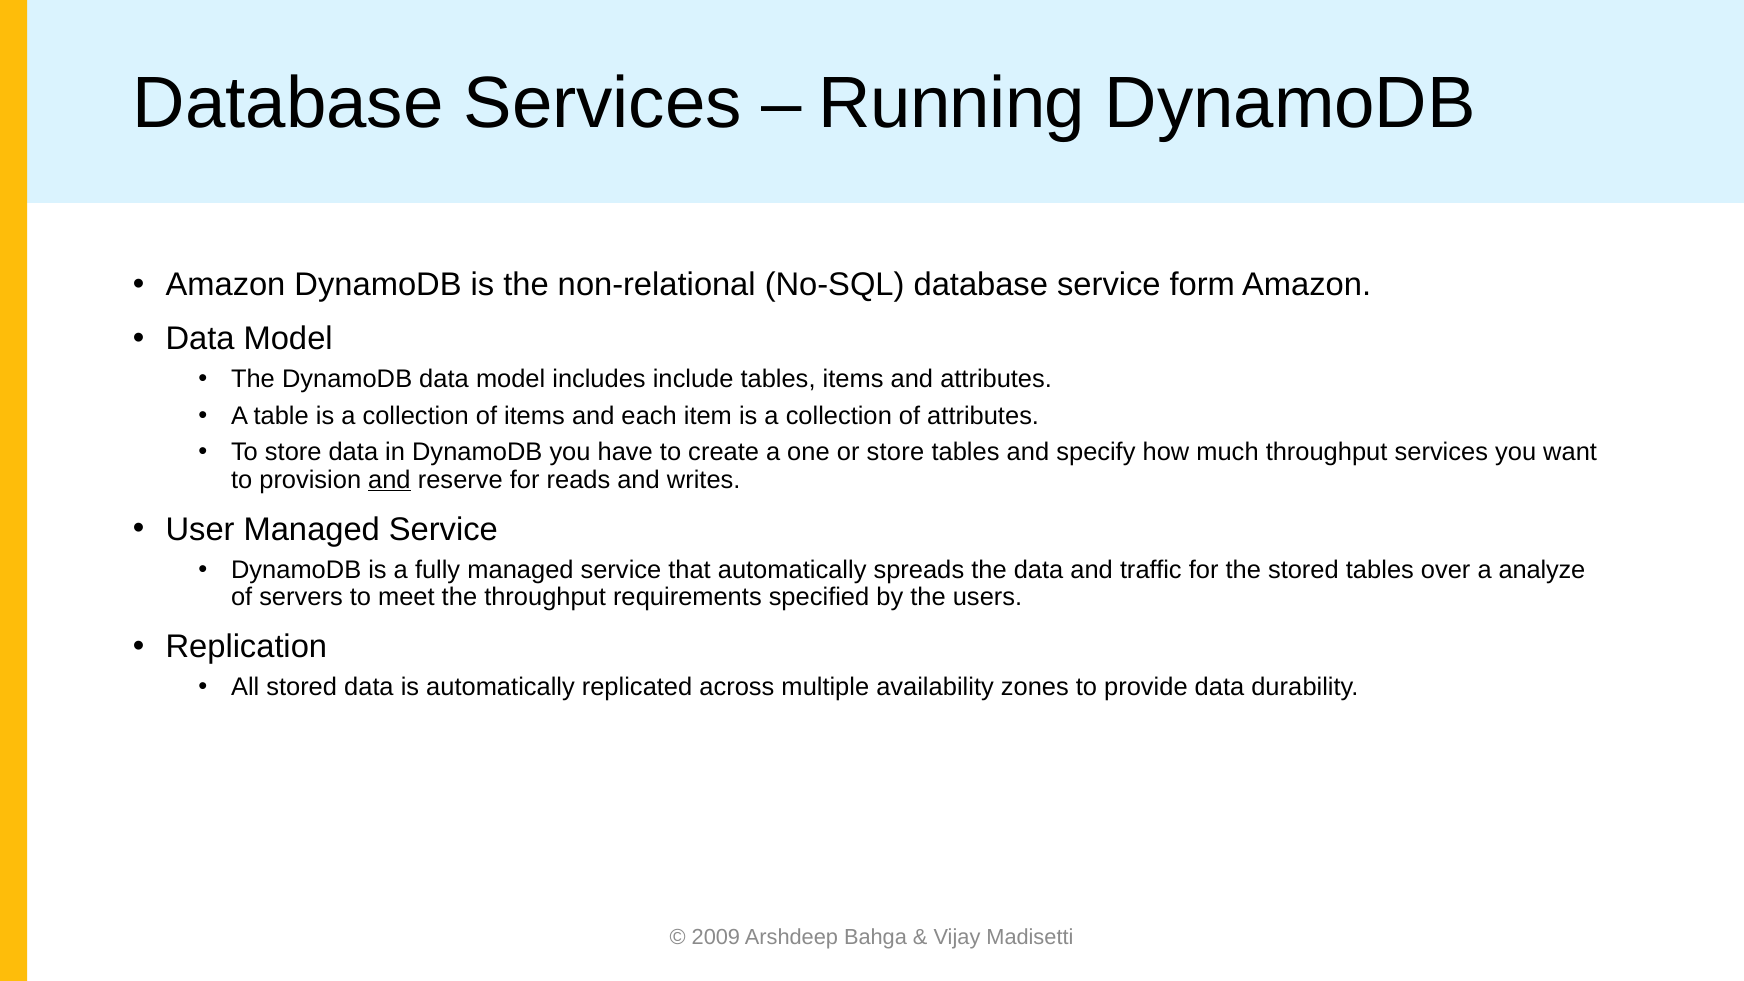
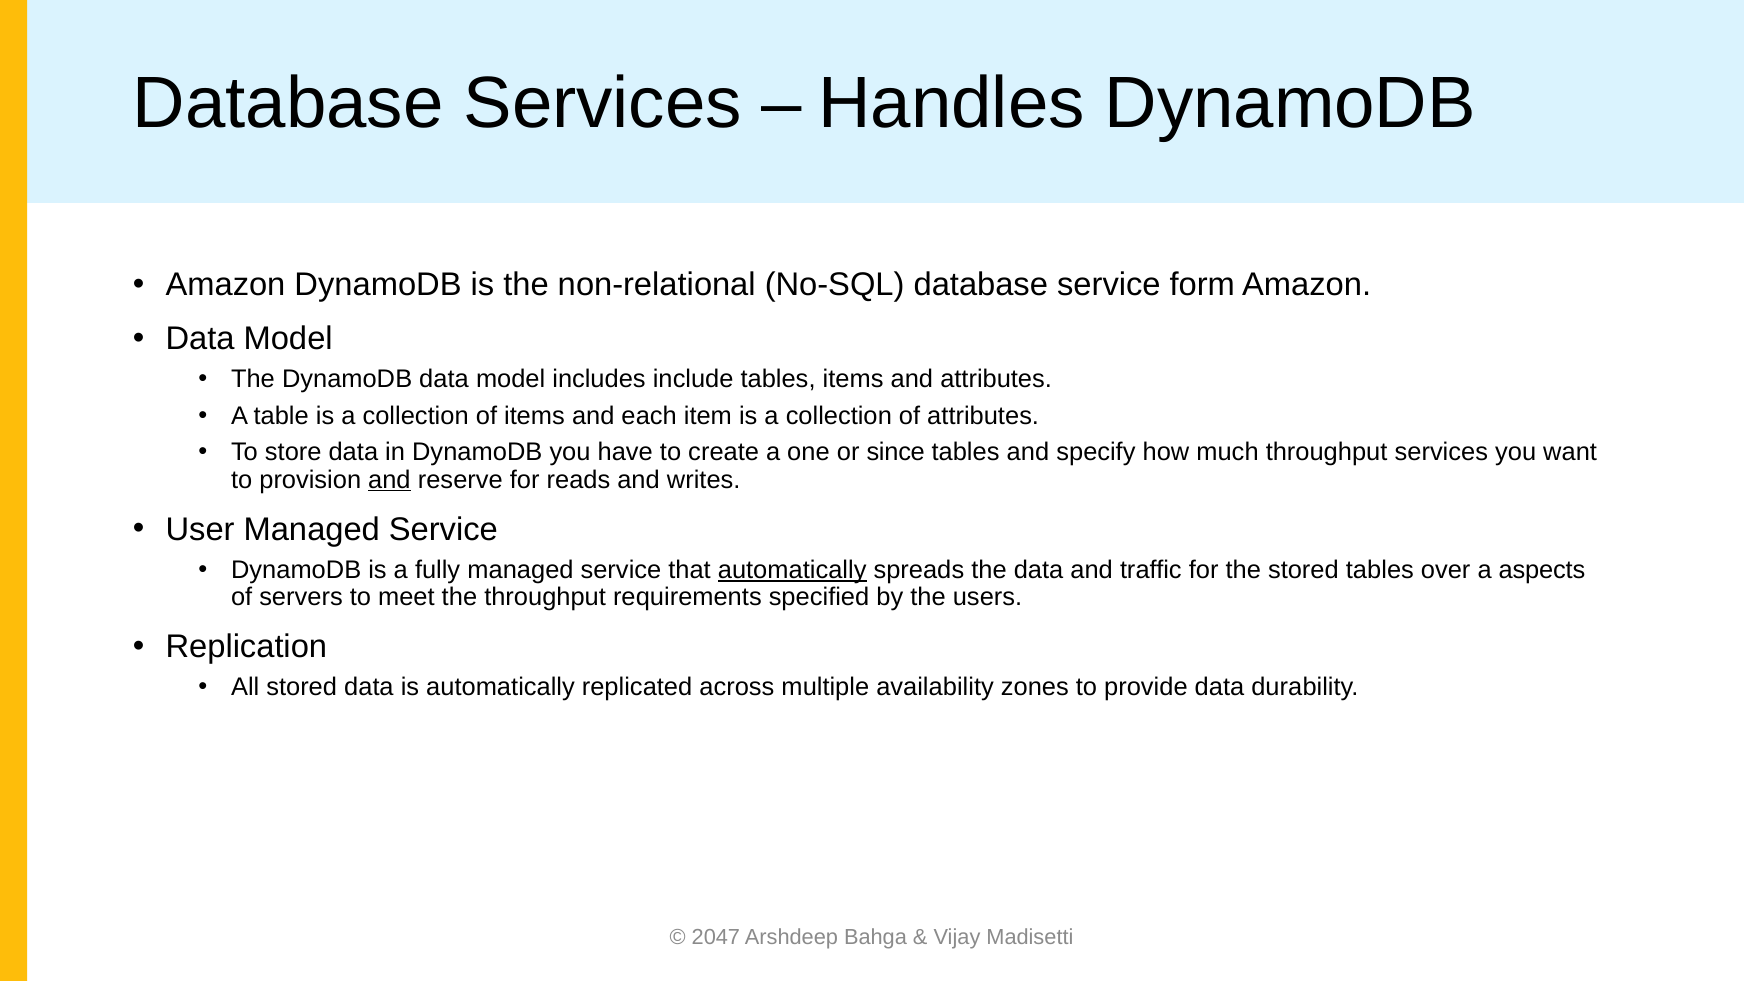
Running: Running -> Handles (952, 104)
or store: store -> since (896, 452)
automatically underline: none -> present (792, 570)
analyze: analyze -> aspects (1542, 570)
2009: 2009 -> 2047 (716, 937)
